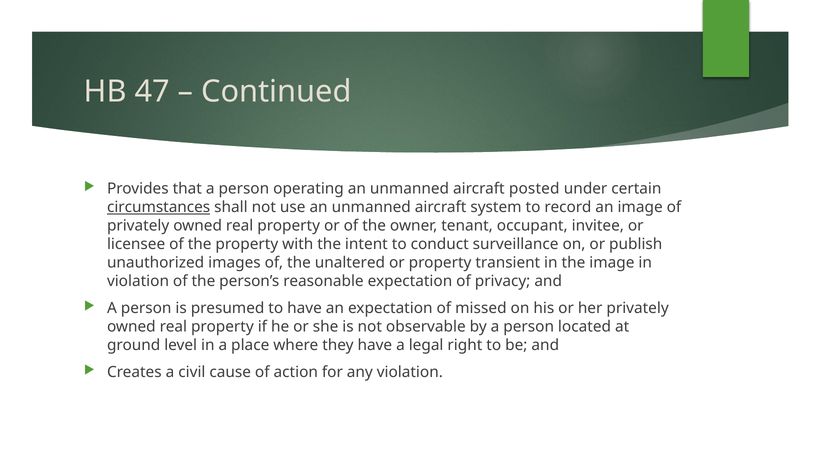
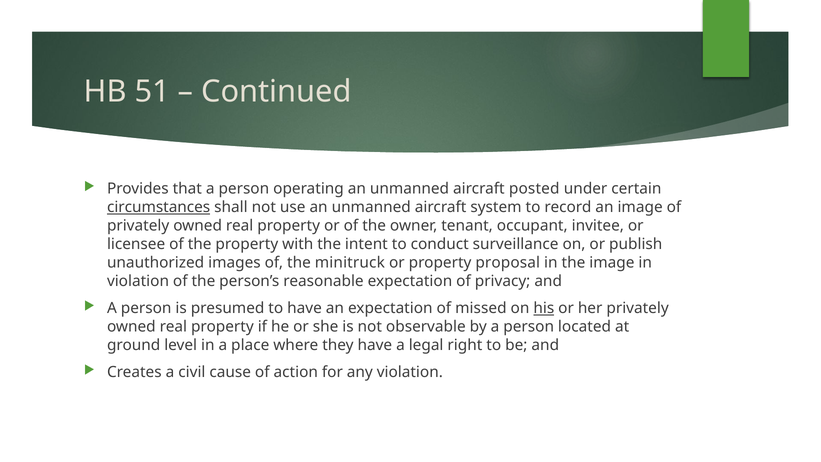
47: 47 -> 51 (152, 92)
unaltered: unaltered -> minitruck (350, 263)
transient: transient -> proposal (508, 263)
his underline: none -> present (544, 308)
